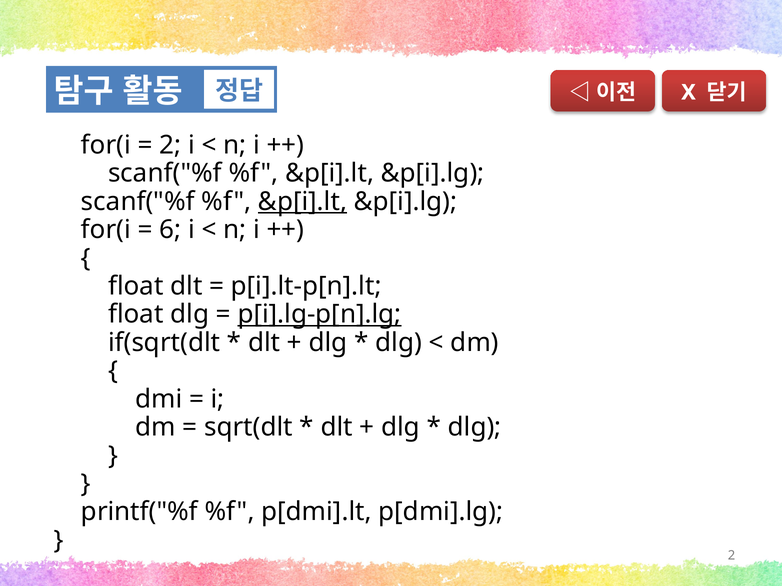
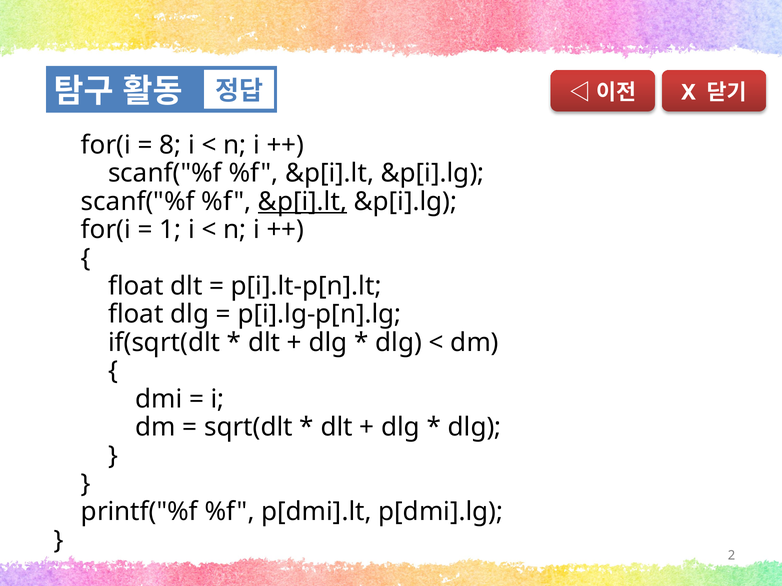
2: 2 -> 8 (170, 145)
6: 6 -> 1 (170, 230)
p[i].lg-p[n].lg underline: present -> none (319, 315)
